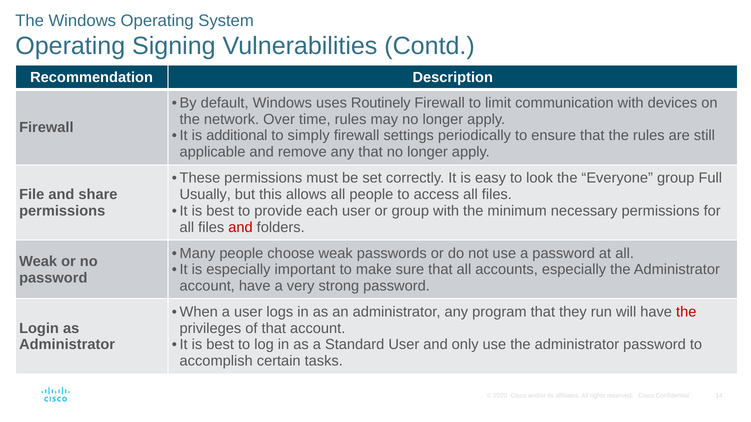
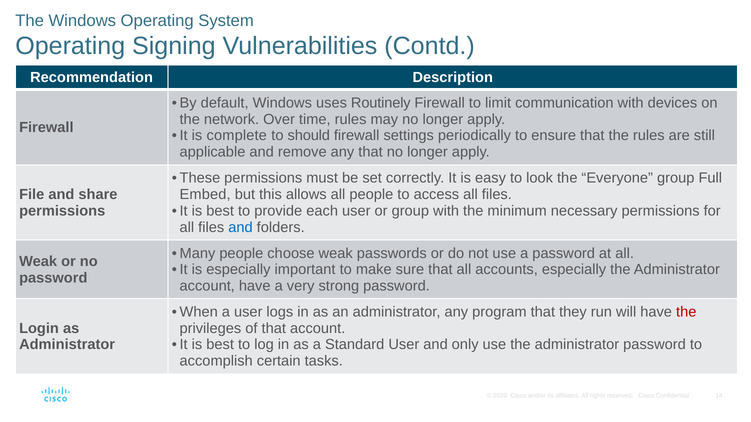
additional: additional -> complete (237, 136)
simply: simply -> should (309, 136)
Usually: Usually -> Embed (205, 195)
and colour: red -> blue (241, 228)
